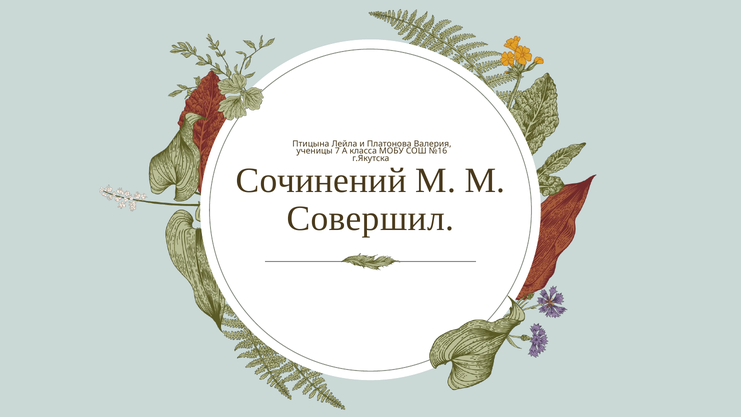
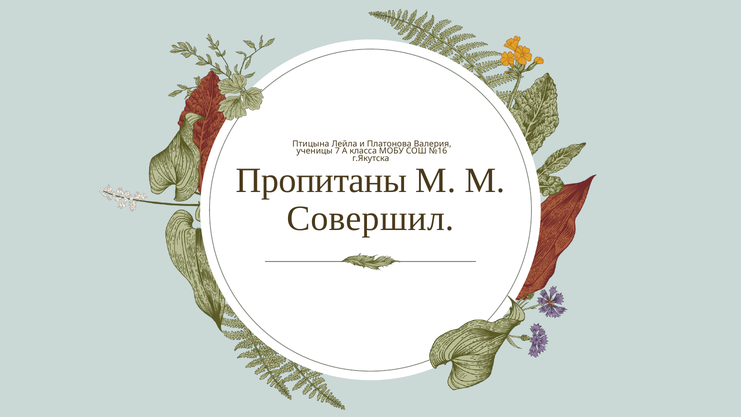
Сочинений: Сочинений -> Пропитаны (321, 180)
